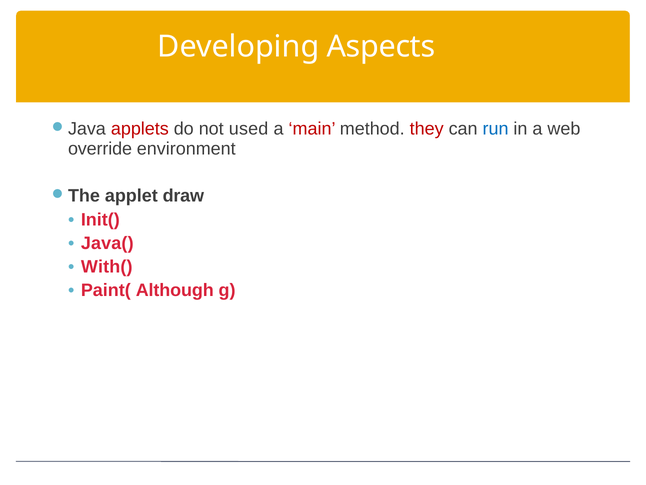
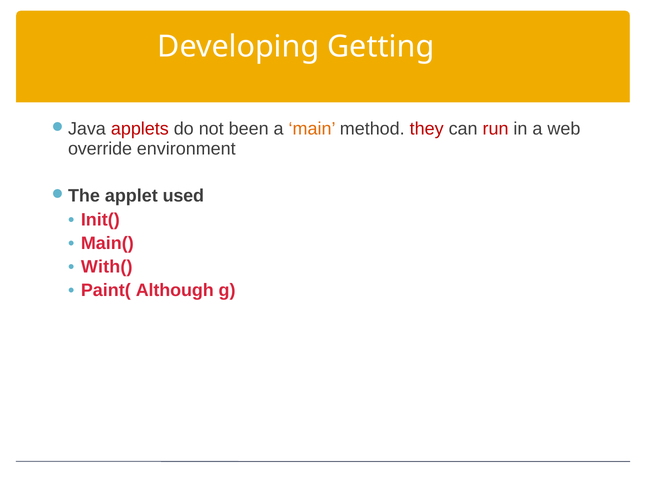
Aspects: Aspects -> Getting (381, 46)
used: used -> been (249, 129)
main colour: red -> orange (312, 129)
run colour: blue -> red (496, 129)
draw: draw -> used (183, 196)
Java(: Java( -> Main( (107, 243)
